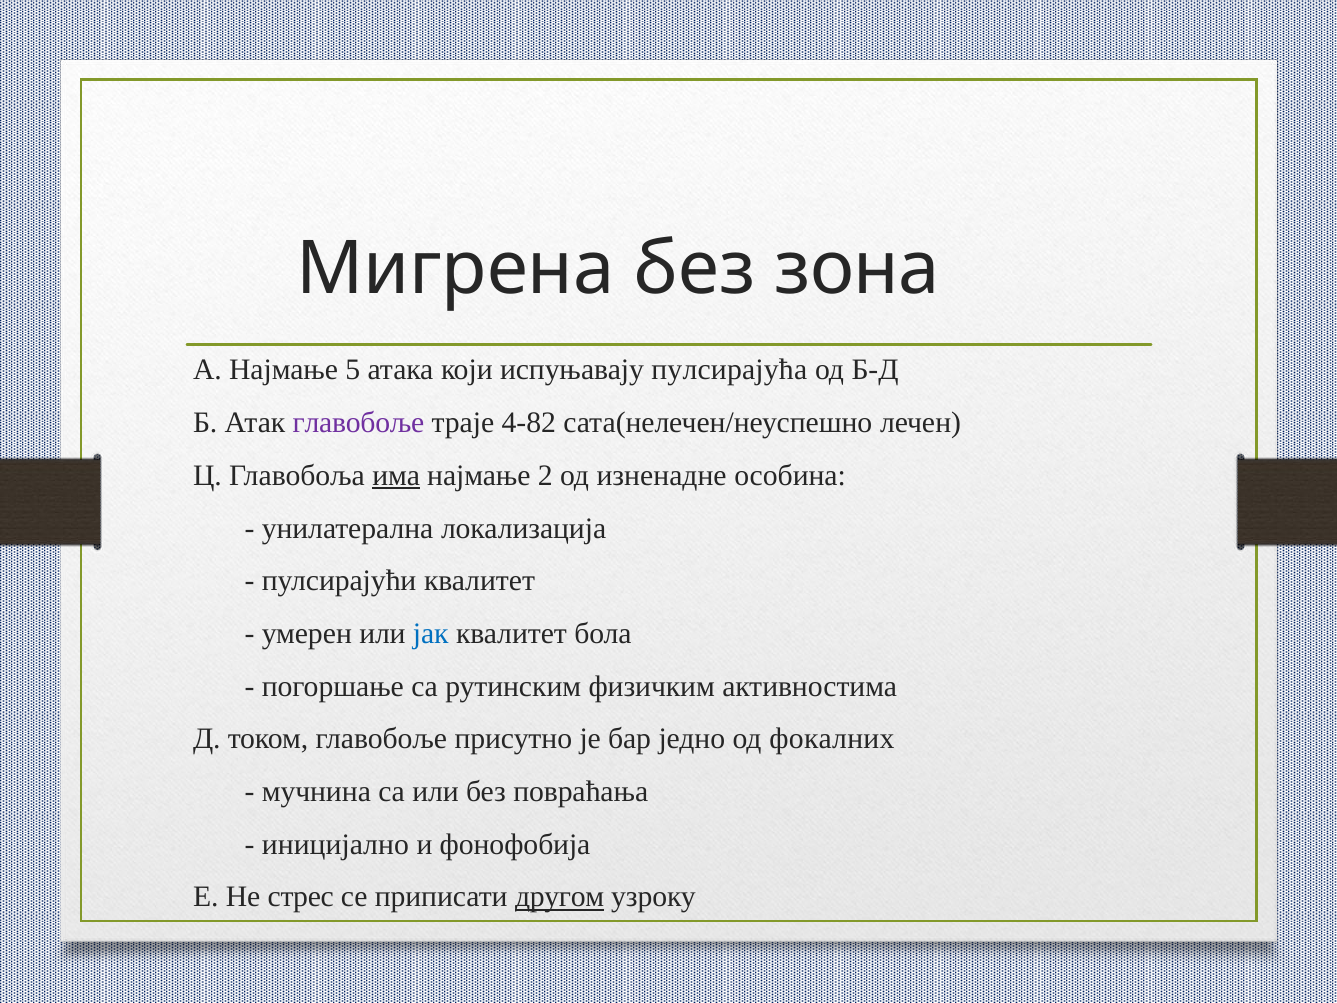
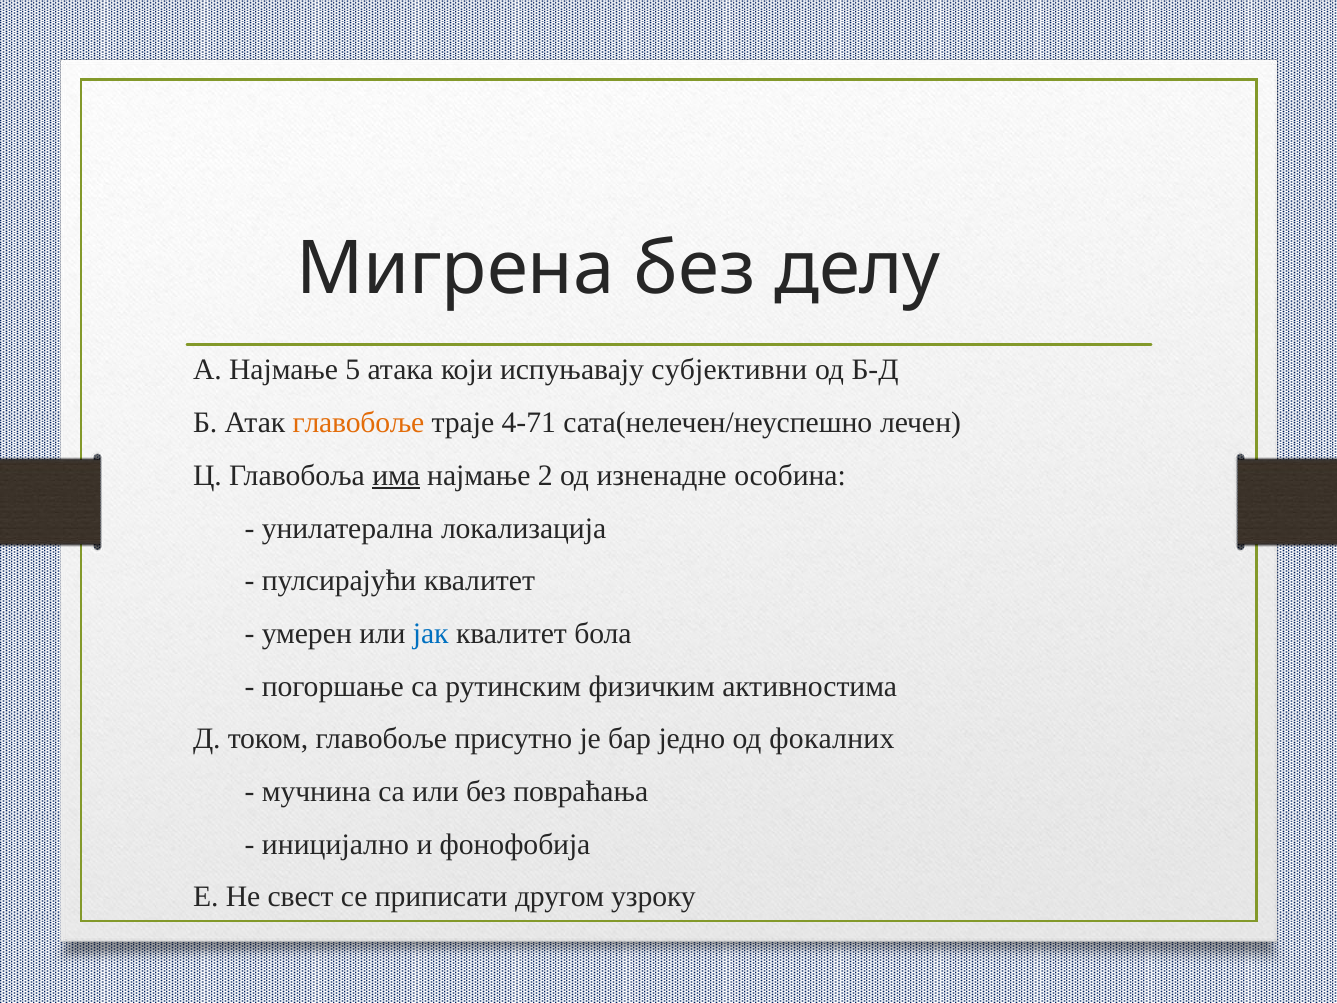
зона: зона -> делу (857, 268)
пулсирајућа: пулсирајућа -> субјективни (729, 370)
главобоље colour: purple -> orange (358, 423)
4-82: 4-82 -> 4-71 (529, 423)
стрес: стрес -> свест (301, 897)
другом underline: present -> none (560, 897)
